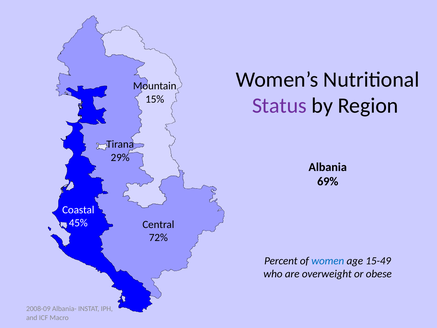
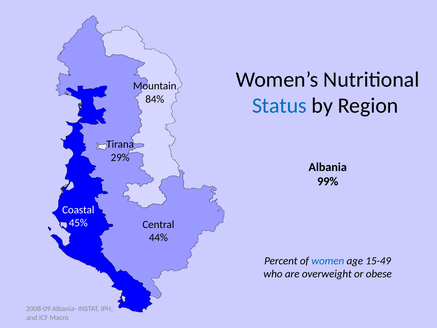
15%: 15% -> 84% (155, 99)
Status colour: purple -> blue (279, 106)
69%: 69% -> 99% (328, 181)
72%: 72% -> 44% (158, 237)
